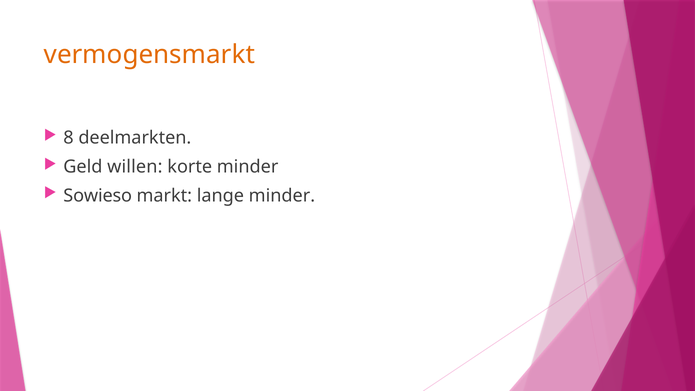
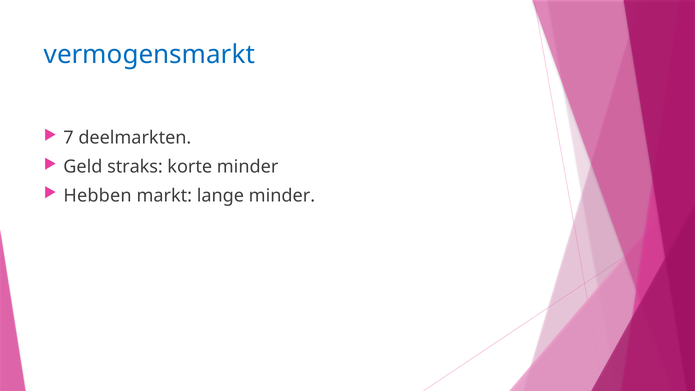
vermogensmarkt colour: orange -> blue (149, 55)
8: 8 -> 7 (69, 138)
willen: willen -> straks (135, 167)
Sowieso: Sowieso -> Hebben (98, 196)
